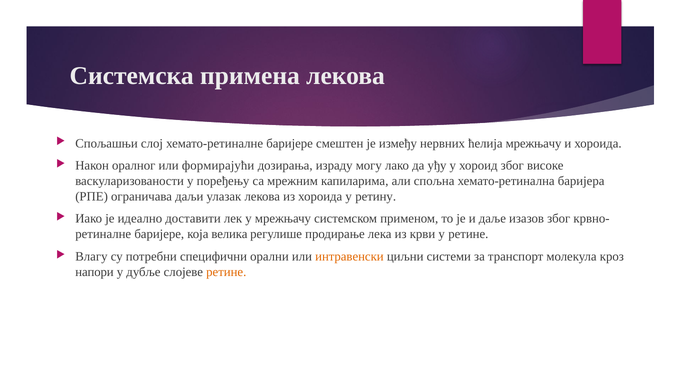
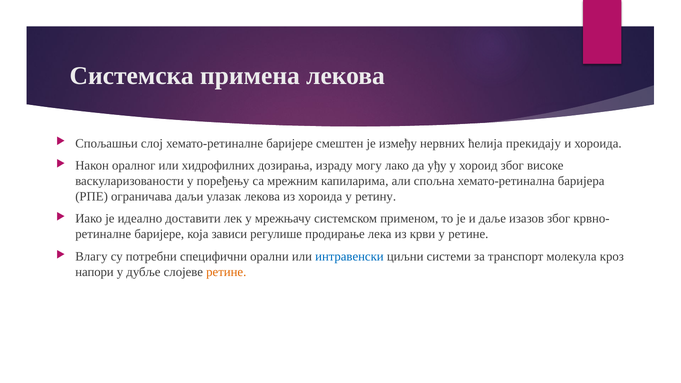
ћелија мрежњачу: мрежњачу -> прекидају (533, 143)
формирајући: формирајући -> хидрофилних (218, 166)
велика: велика -> зависи (229, 234)
интравенски colour: orange -> blue (349, 257)
